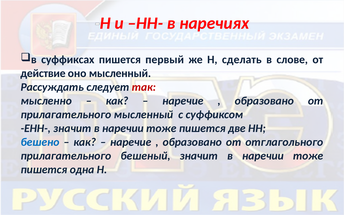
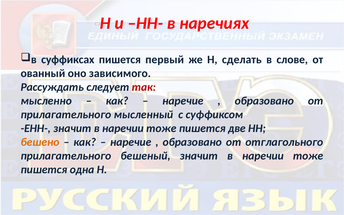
действие: действие -> ованный (43, 73)
оно мысленный: мысленный -> зависимого (120, 73)
бешено colour: blue -> orange (40, 142)
